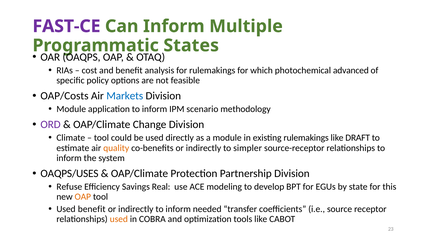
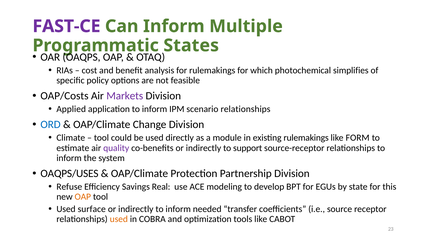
advanced: advanced -> simplifies (351, 70)
Markets colour: blue -> purple (125, 96)
Module: Module -> Applied (71, 109)
scenario methodology: methodology -> relationships (246, 109)
ORD colour: purple -> blue (51, 124)
DRAFT: DRAFT -> FORM (358, 138)
quality colour: orange -> purple (116, 148)
simpler: simpler -> support (248, 148)
Used benefit: benefit -> surface (92, 209)
